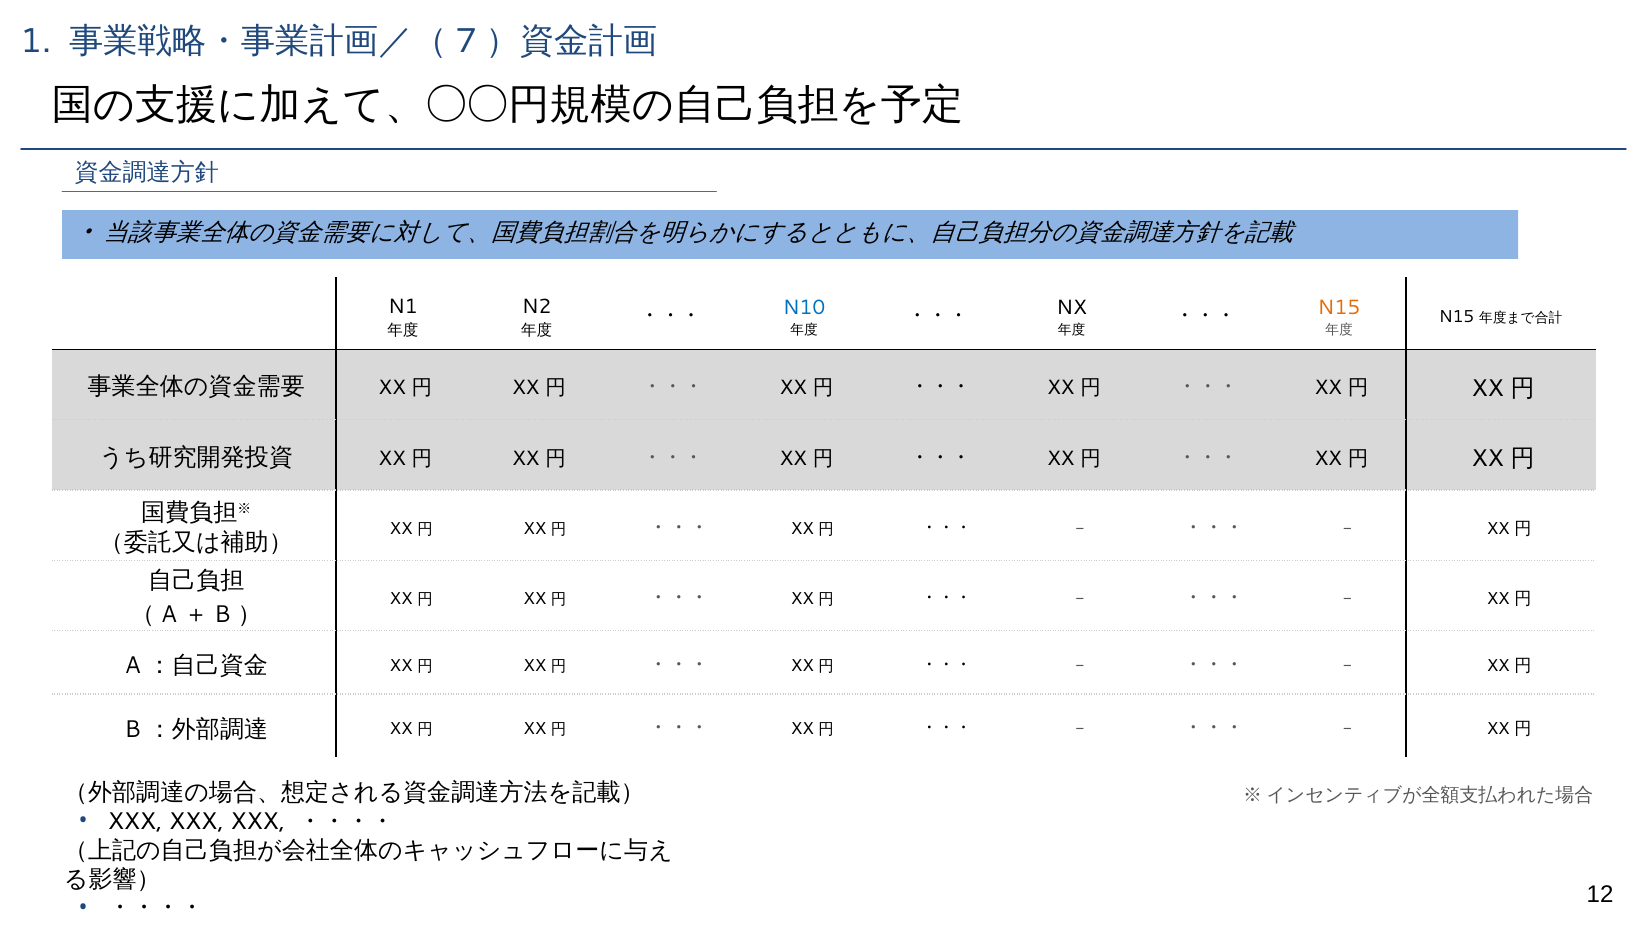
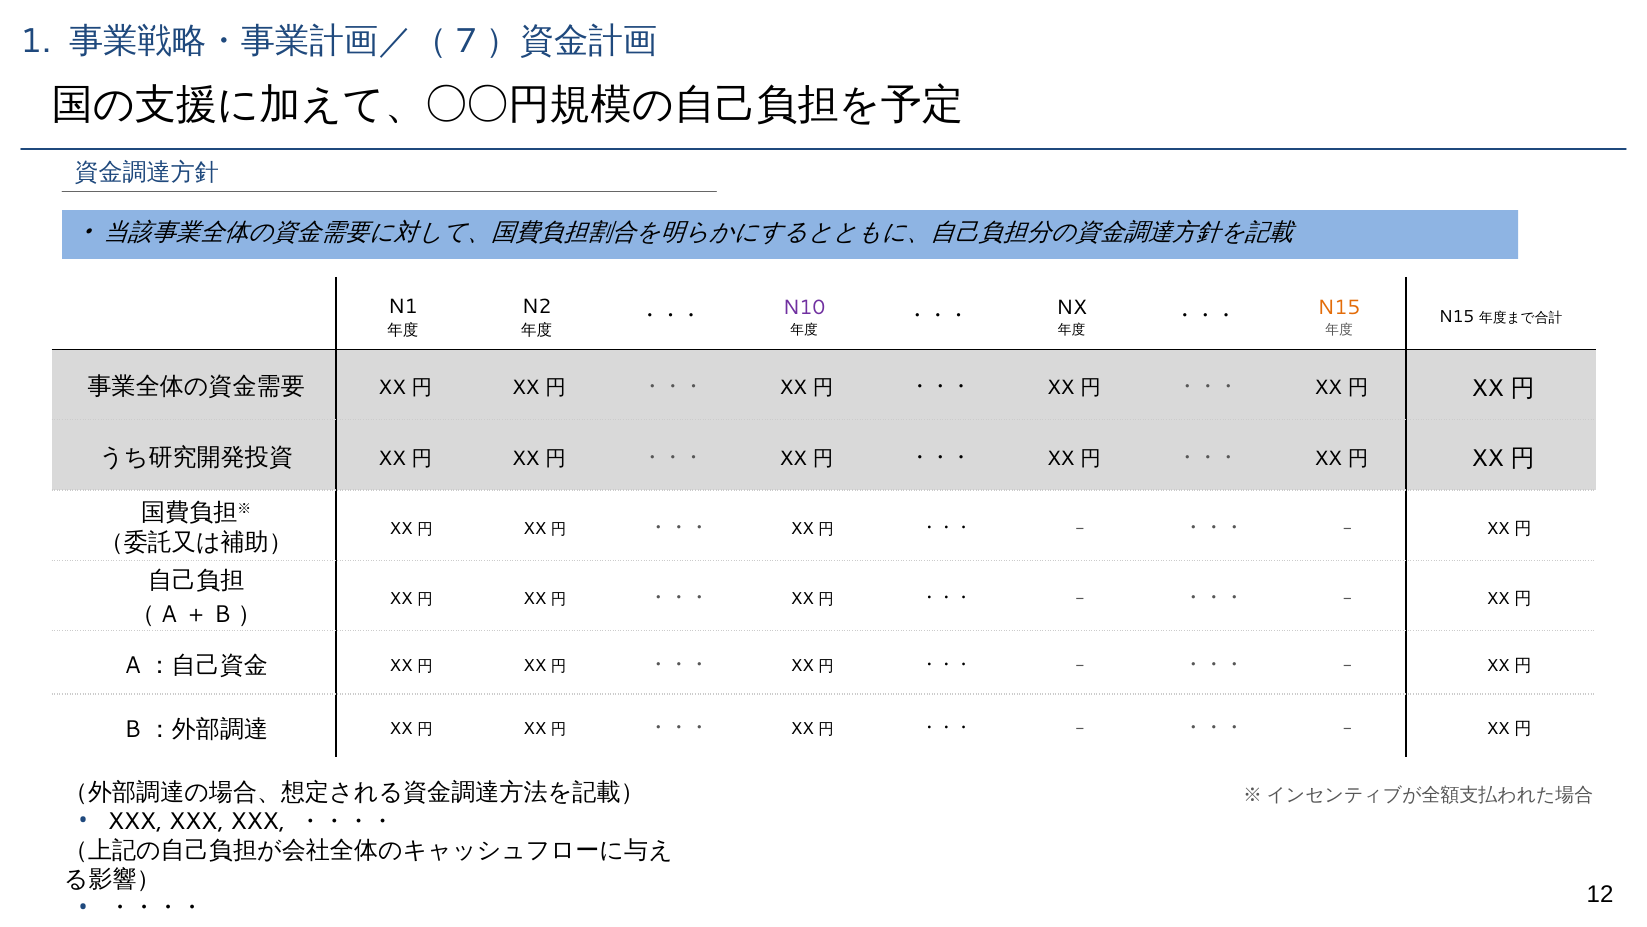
N10 colour: blue -> purple (804, 308)
